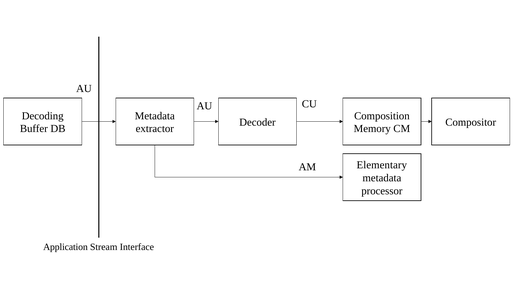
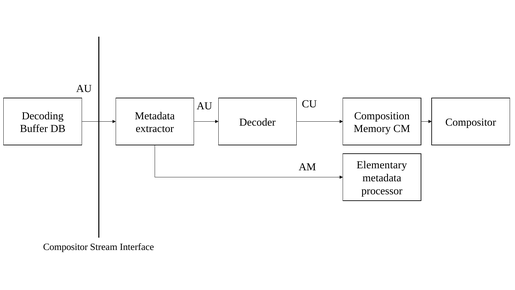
Application: Application -> Compositor (65, 247)
